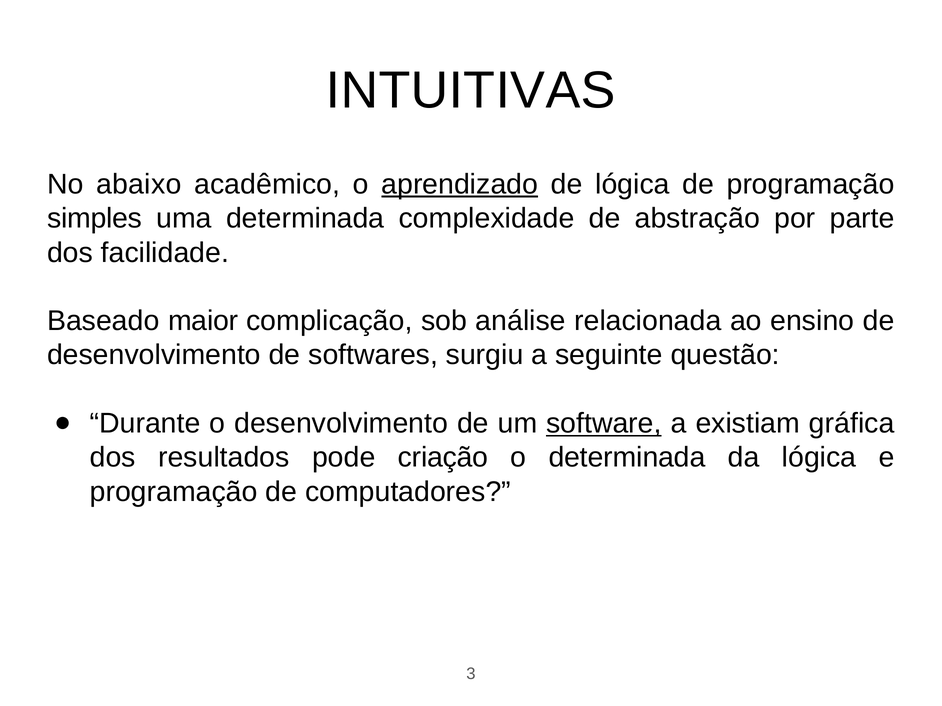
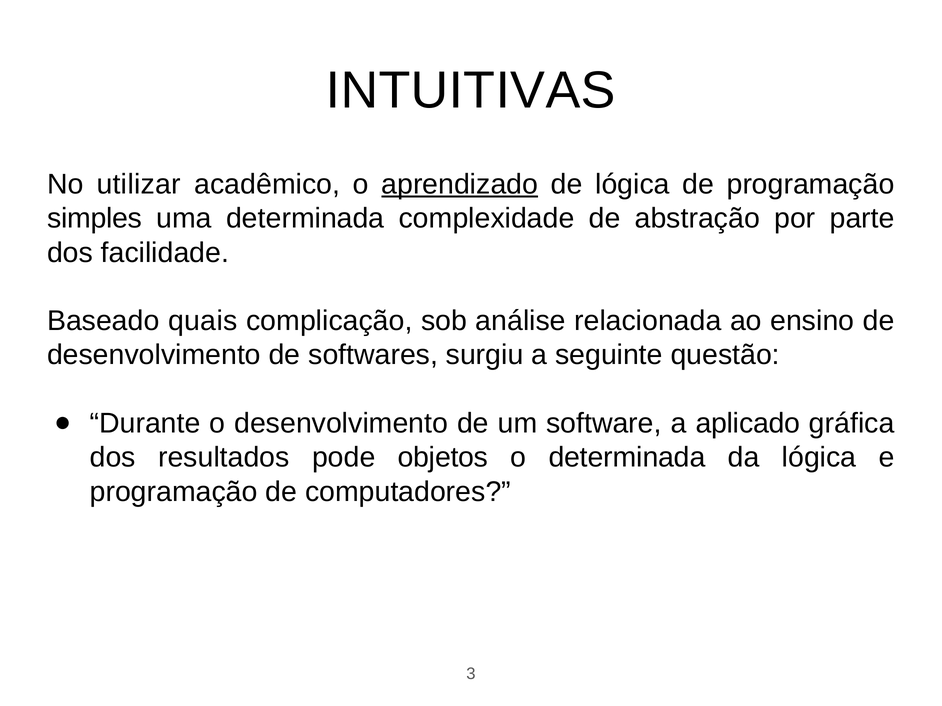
abaixo: abaixo -> utilizar (139, 184)
maior: maior -> quais (203, 321)
software underline: present -> none (604, 424)
existiam: existiam -> aplicado (748, 424)
criação: criação -> objetos (443, 458)
